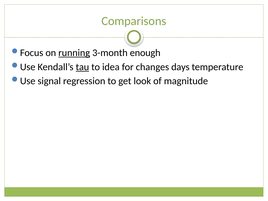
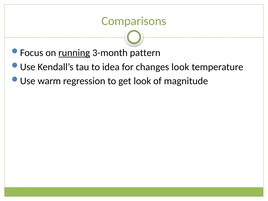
enough: enough -> pattern (145, 53)
tau underline: present -> none (82, 67)
changes days: days -> look (180, 67)
signal: signal -> warm (49, 81)
